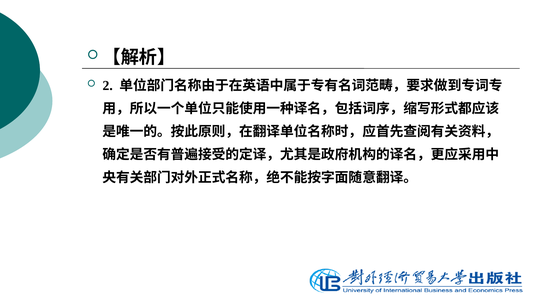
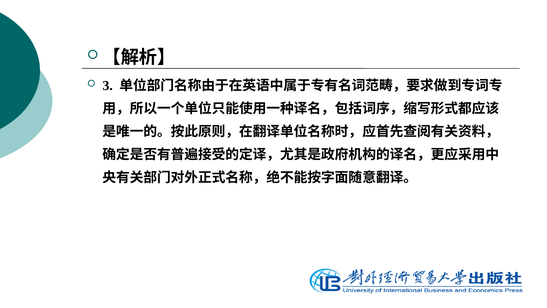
2: 2 -> 3 (108, 85)
